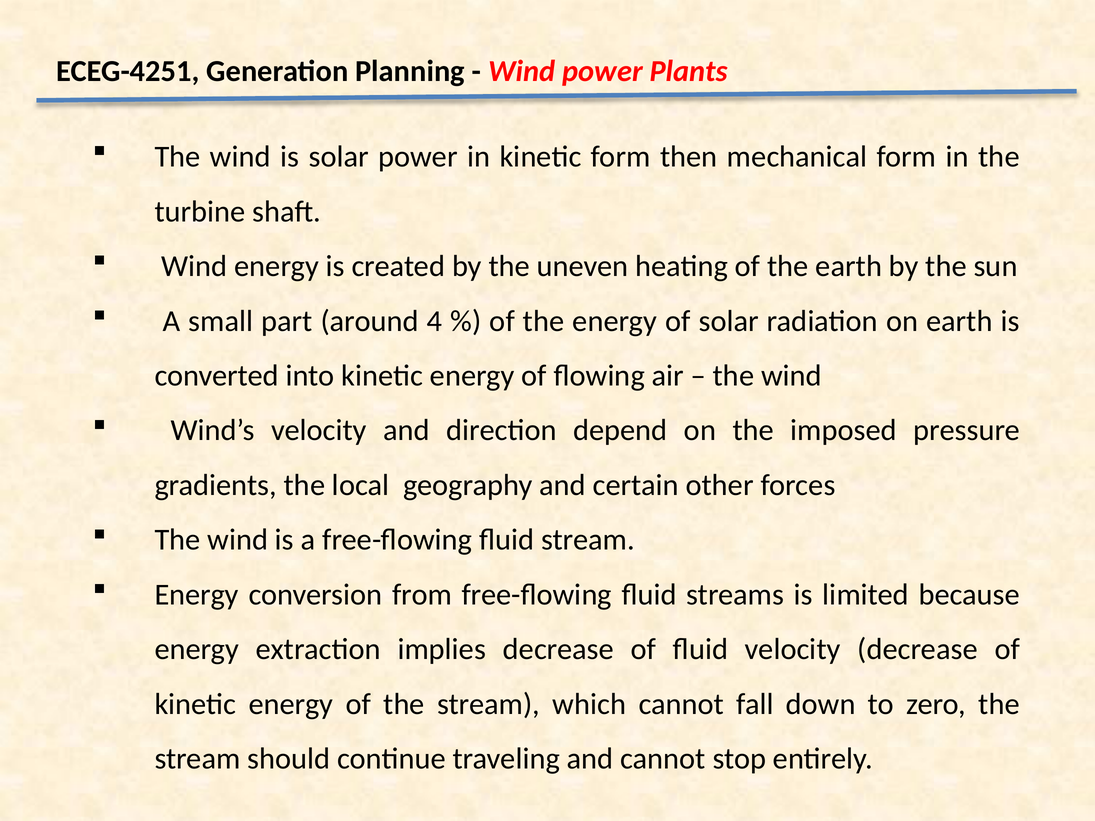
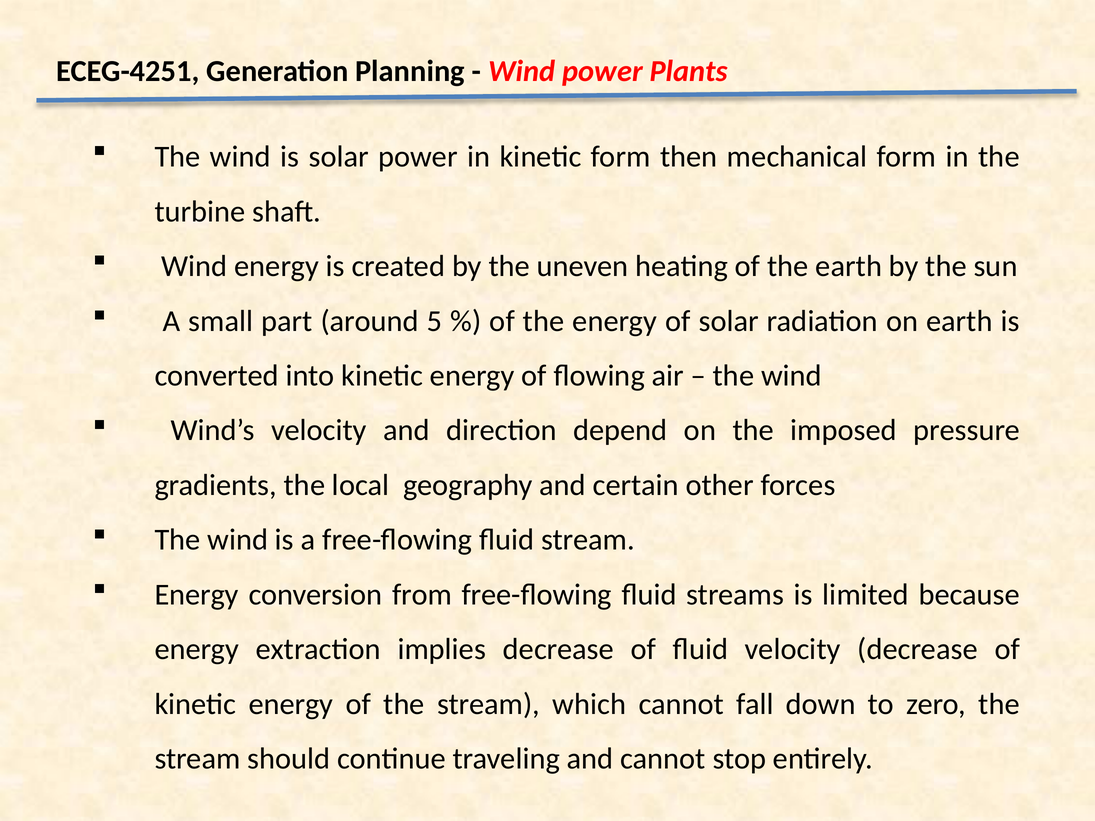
4: 4 -> 5 (435, 321)
